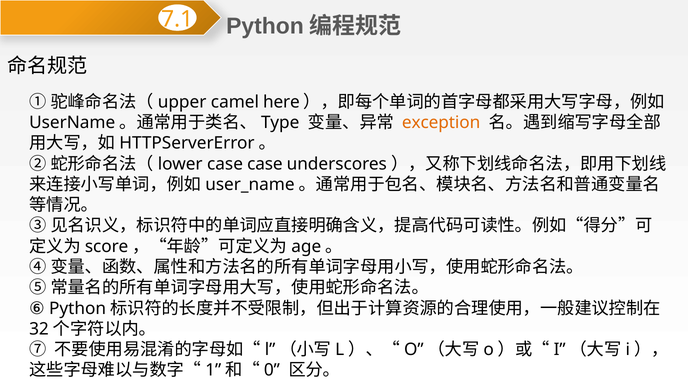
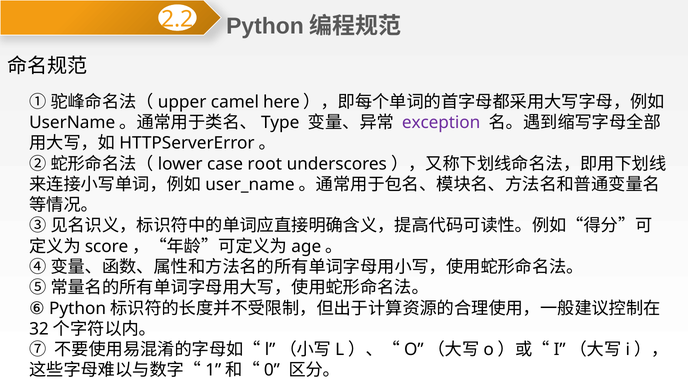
7.1: 7.1 -> 2.2 (177, 19)
exception colour: orange -> purple (441, 123)
case case: case -> root (265, 164)
